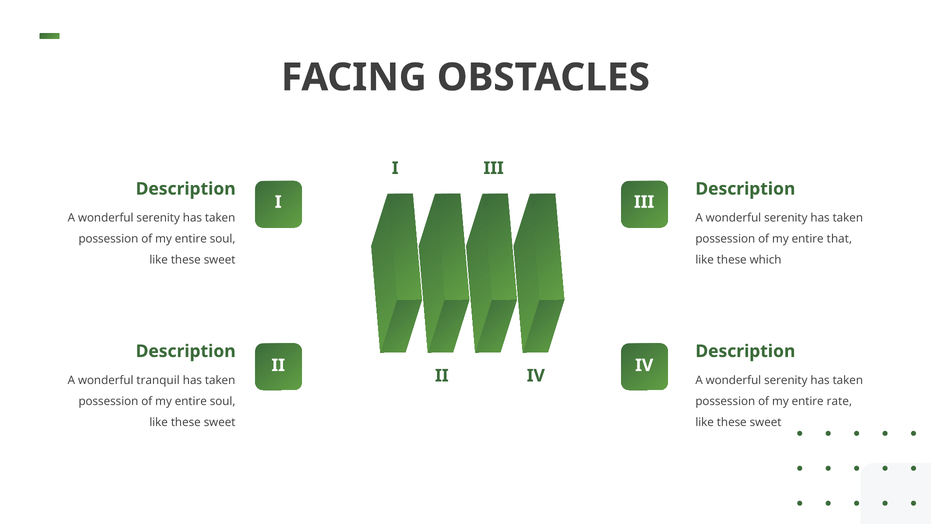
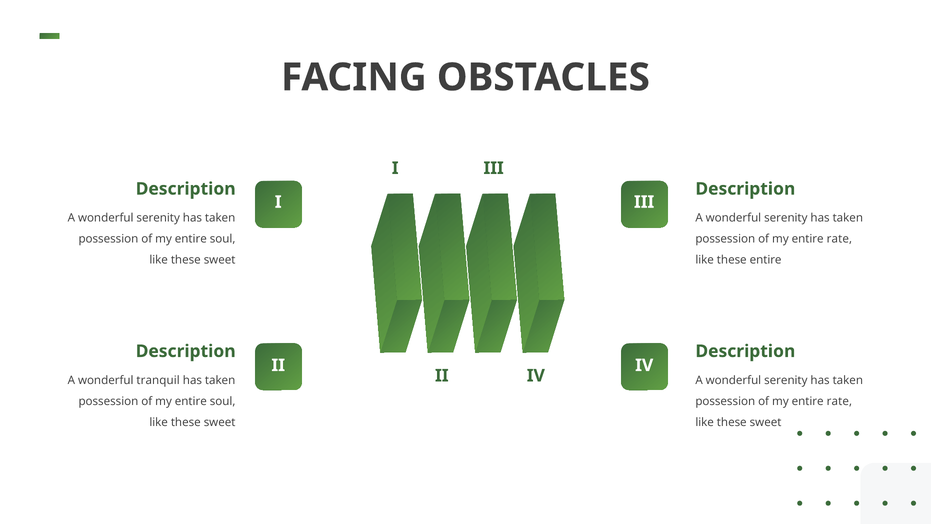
that: that -> rate (839, 239)
these which: which -> entire (766, 260)
